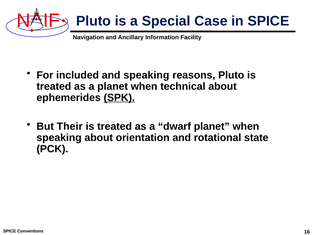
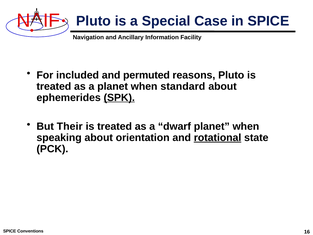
and speaking: speaking -> permuted (146, 75)
technical: technical -> standard (183, 86)
rotational underline: none -> present (218, 138)
